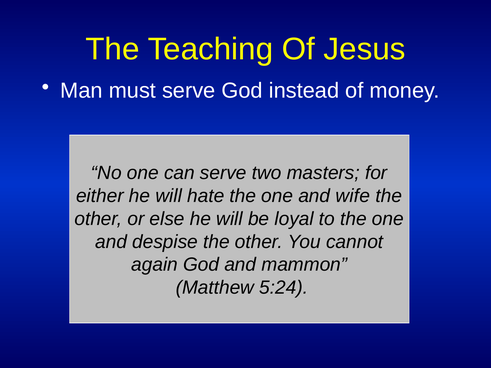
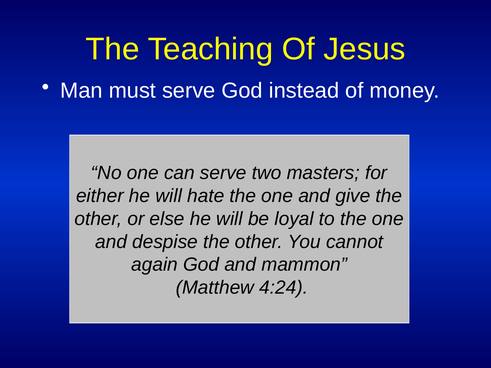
wife: wife -> give (353, 196)
5:24: 5:24 -> 4:24 (284, 288)
